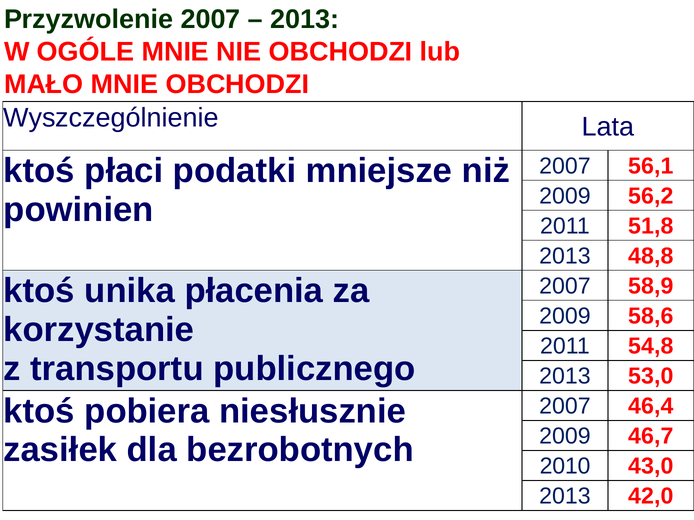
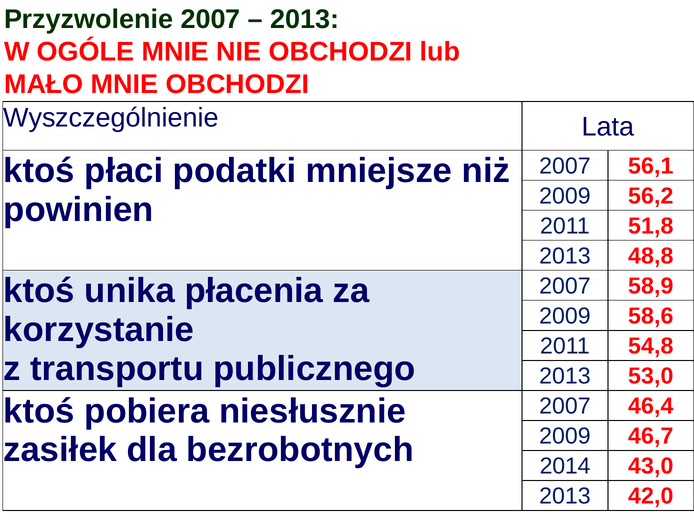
2010: 2010 -> 2014 (565, 467)
